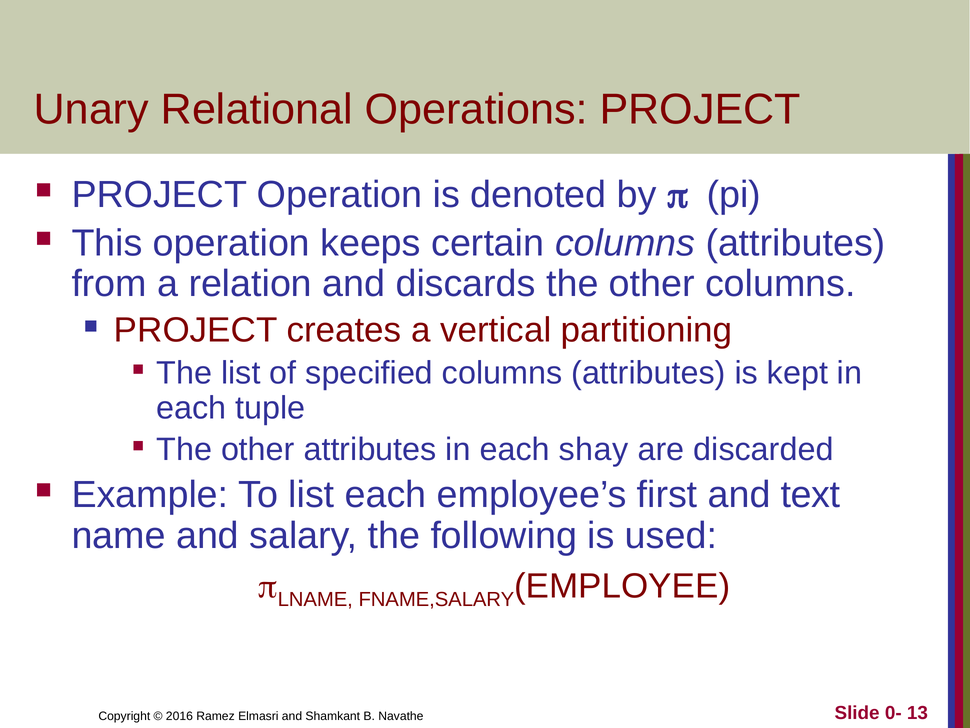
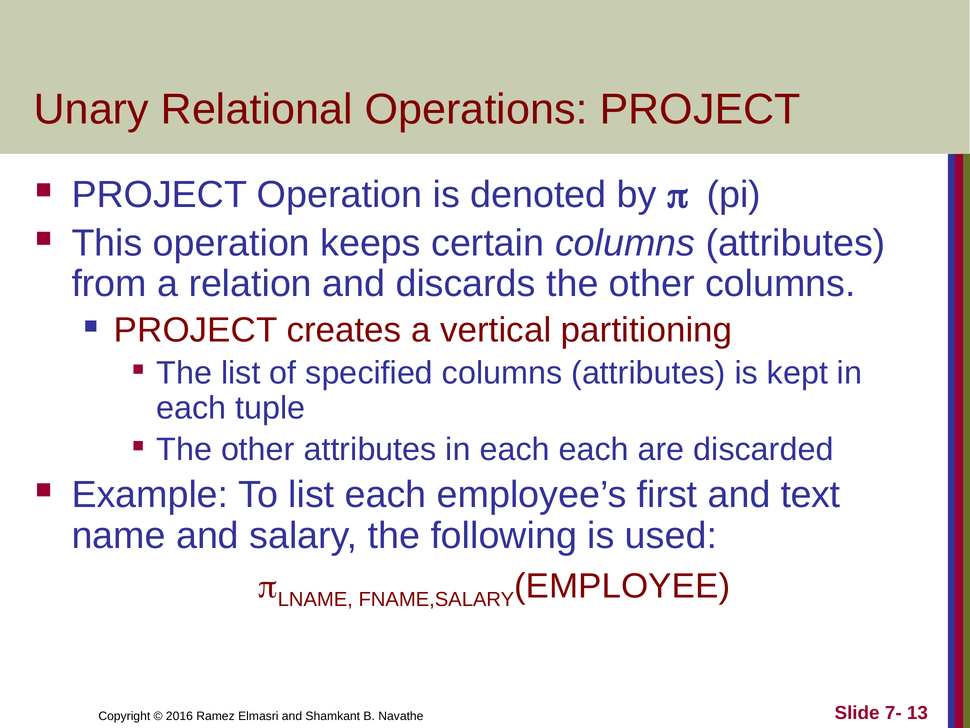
each shay: shay -> each (594, 449)
0-: 0- -> 7- (893, 713)
